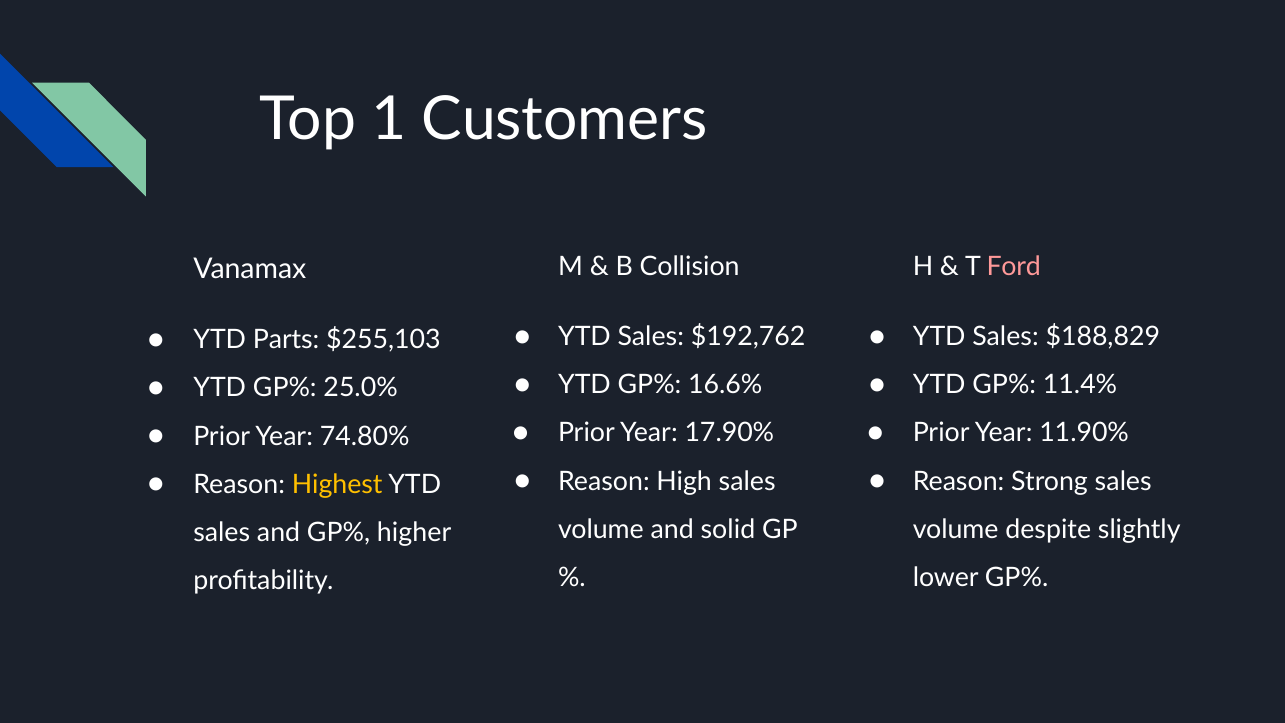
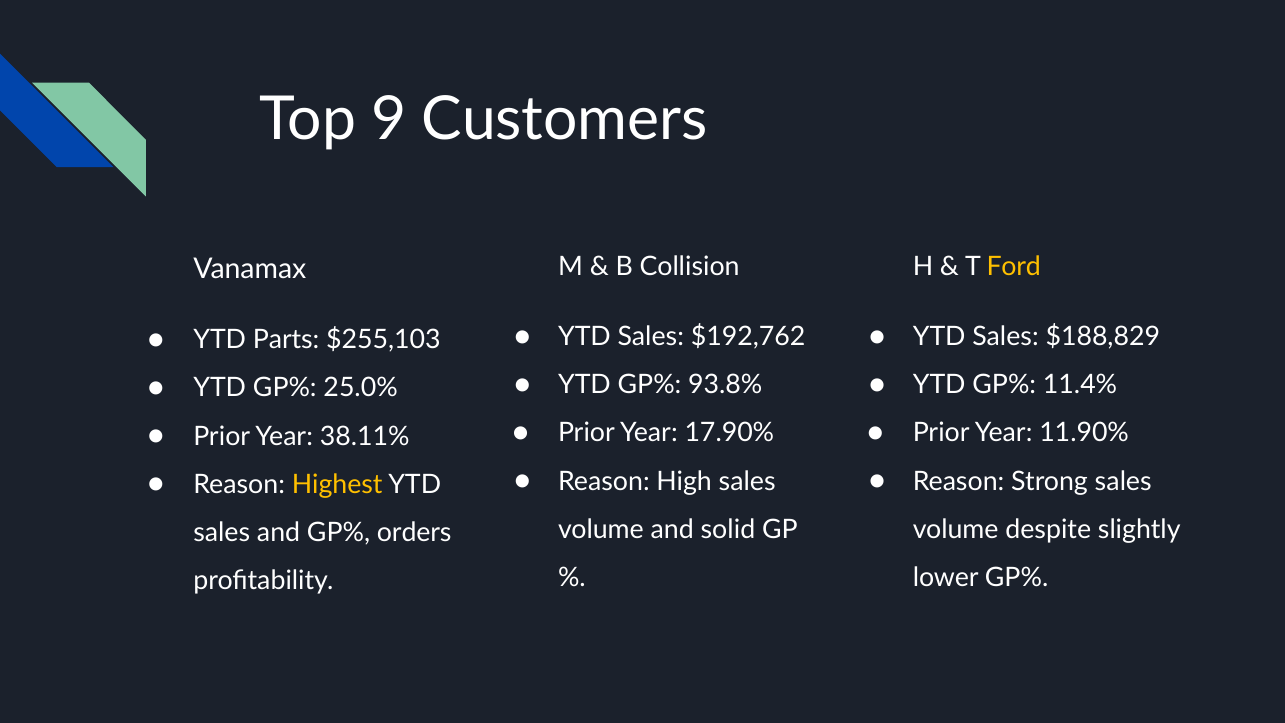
1: 1 -> 9 (389, 120)
Ford colour: pink -> yellow (1014, 267)
16.6%: 16.6% -> 93.8% (725, 385)
74.80%: 74.80% -> 38.11% (365, 436)
higher: higher -> orders (414, 532)
